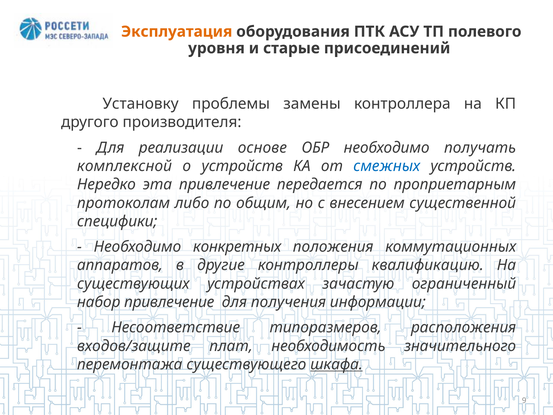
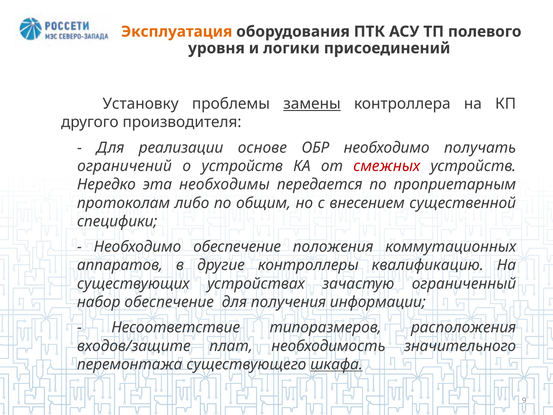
старые: старые -> логики (291, 48)
замены underline: none -> present (312, 104)
комплексной: комплексной -> ограничений (124, 166)
смежных colour: blue -> red (387, 166)
эта привлечение: привлечение -> необходимы (224, 184)
Необходимо конкретных: конкретных -> обеспечение (237, 247)
набор привлечение: привлечение -> обеспечение (169, 302)
